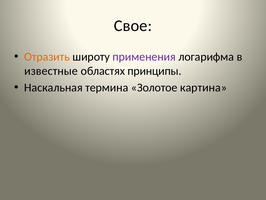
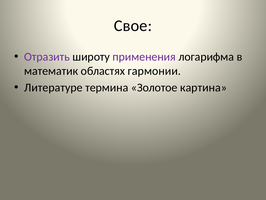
Отразить colour: orange -> purple (47, 57)
известные: известные -> математик (51, 71)
принципы: принципы -> гармонии (154, 71)
Наскальная: Наскальная -> Литературе (53, 87)
